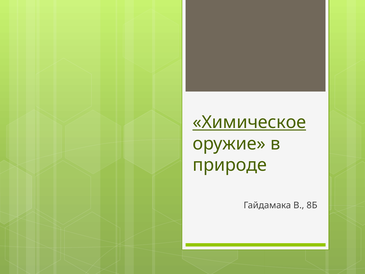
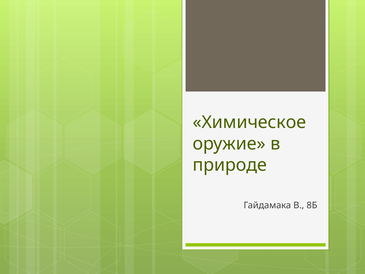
Химическое underline: present -> none (249, 122)
